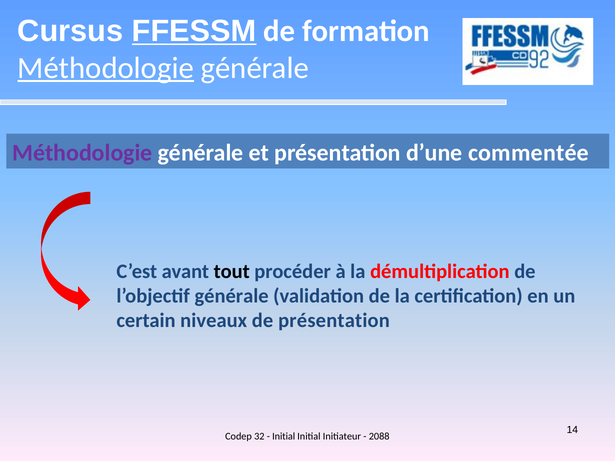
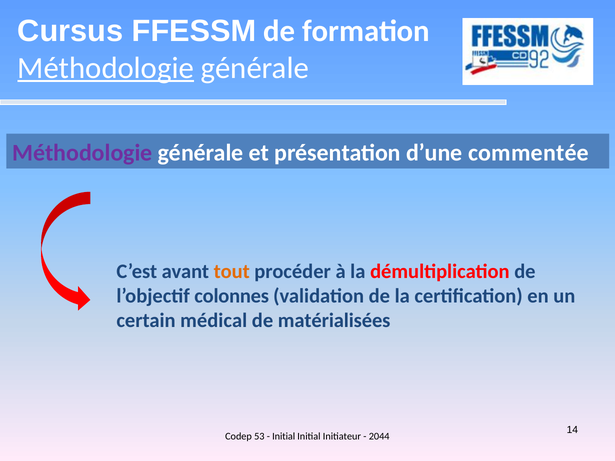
FFESSM underline: present -> none (194, 31)
tout colour: black -> orange (232, 272)
l’objectif générale: générale -> colonnes (232, 296)
niveaux: niveaux -> médical (214, 321)
de présentation: présentation -> matérialisées (334, 321)
32: 32 -> 53 (259, 437)
2088: 2088 -> 2044 (379, 437)
